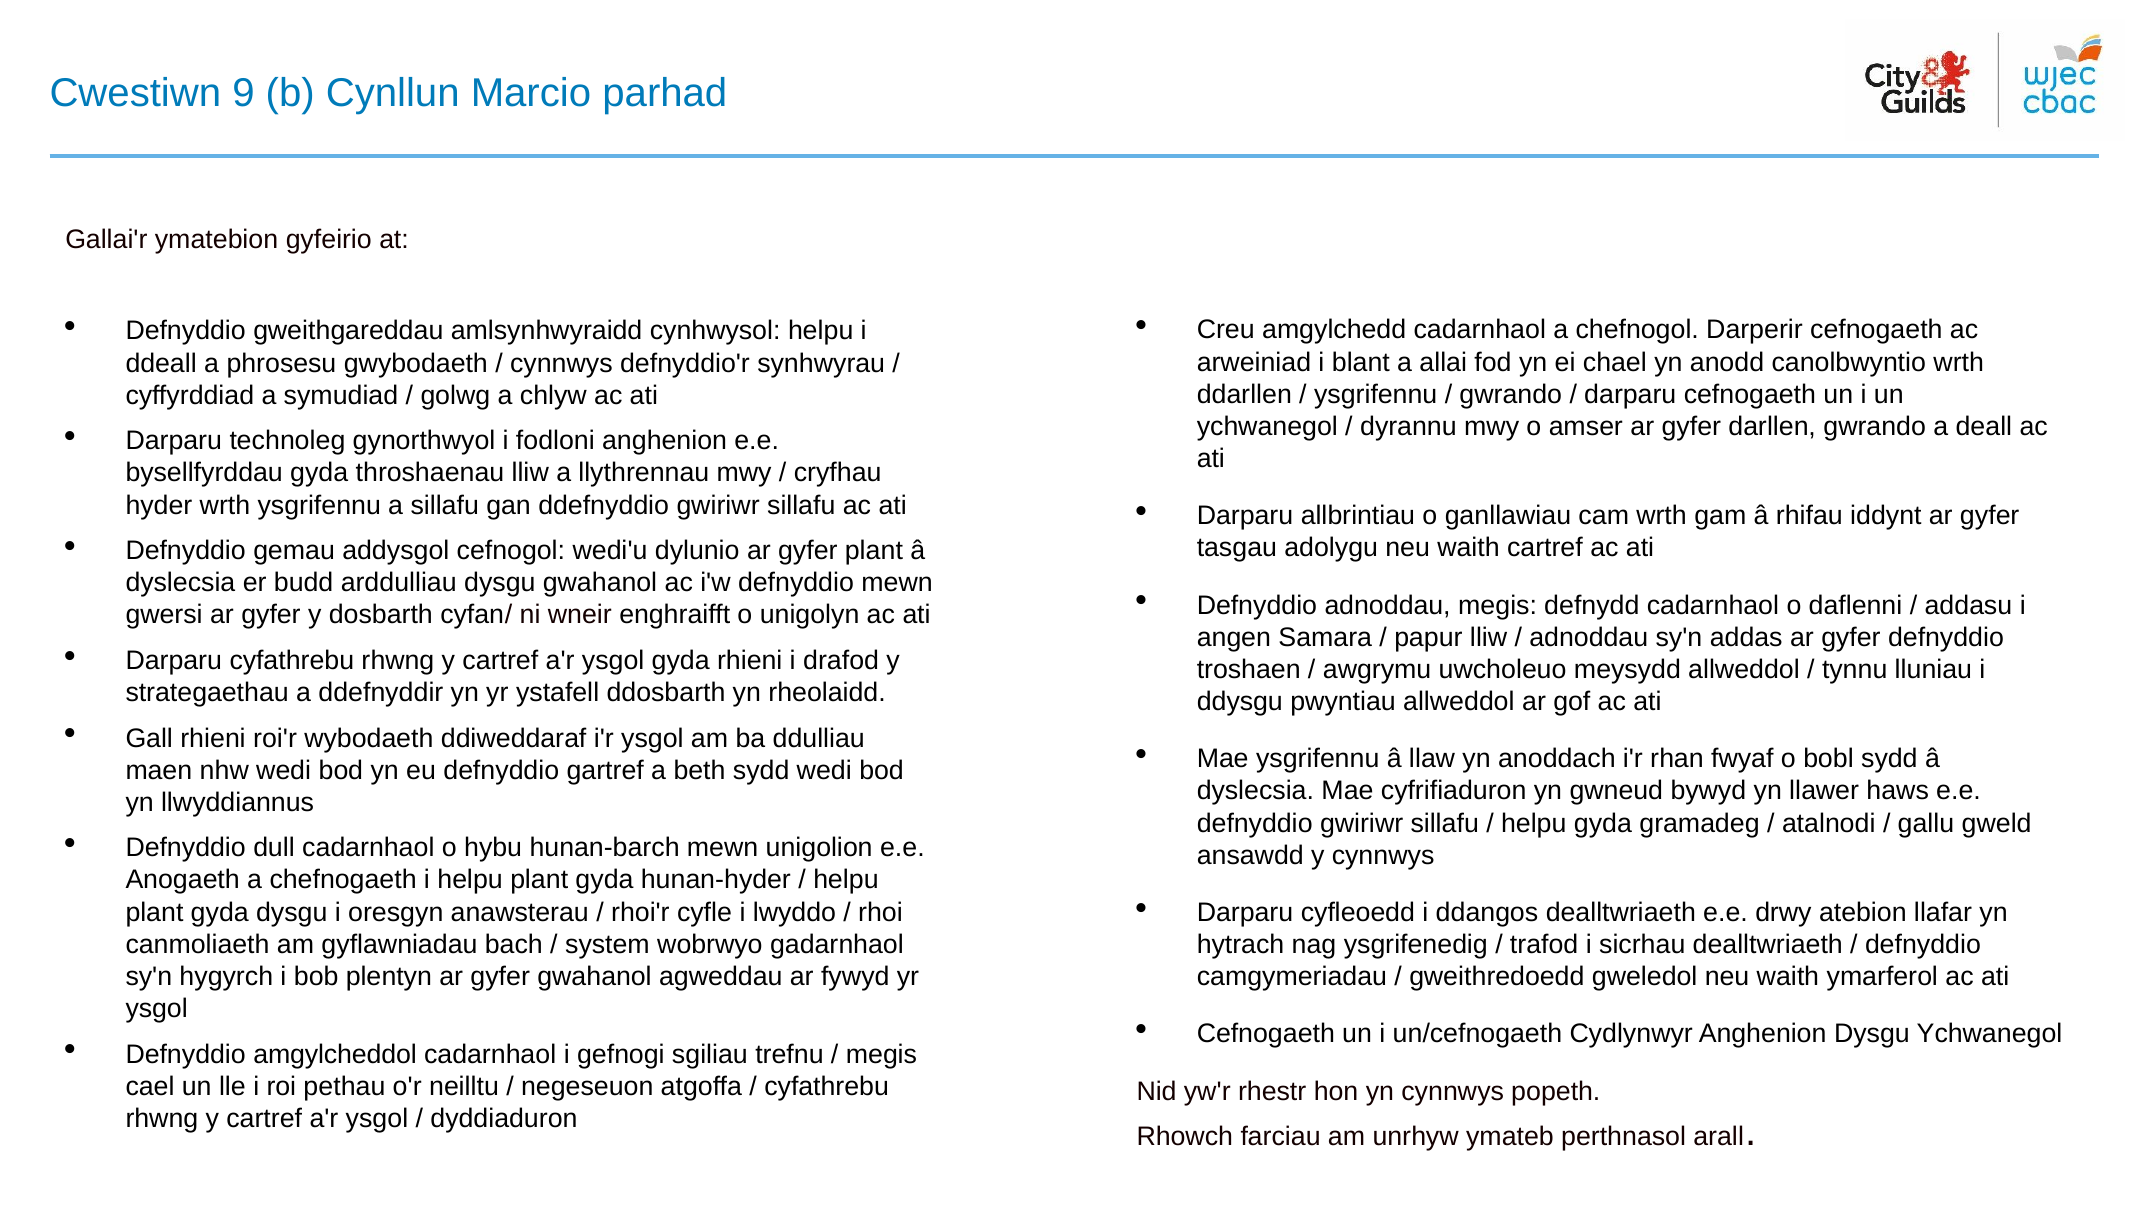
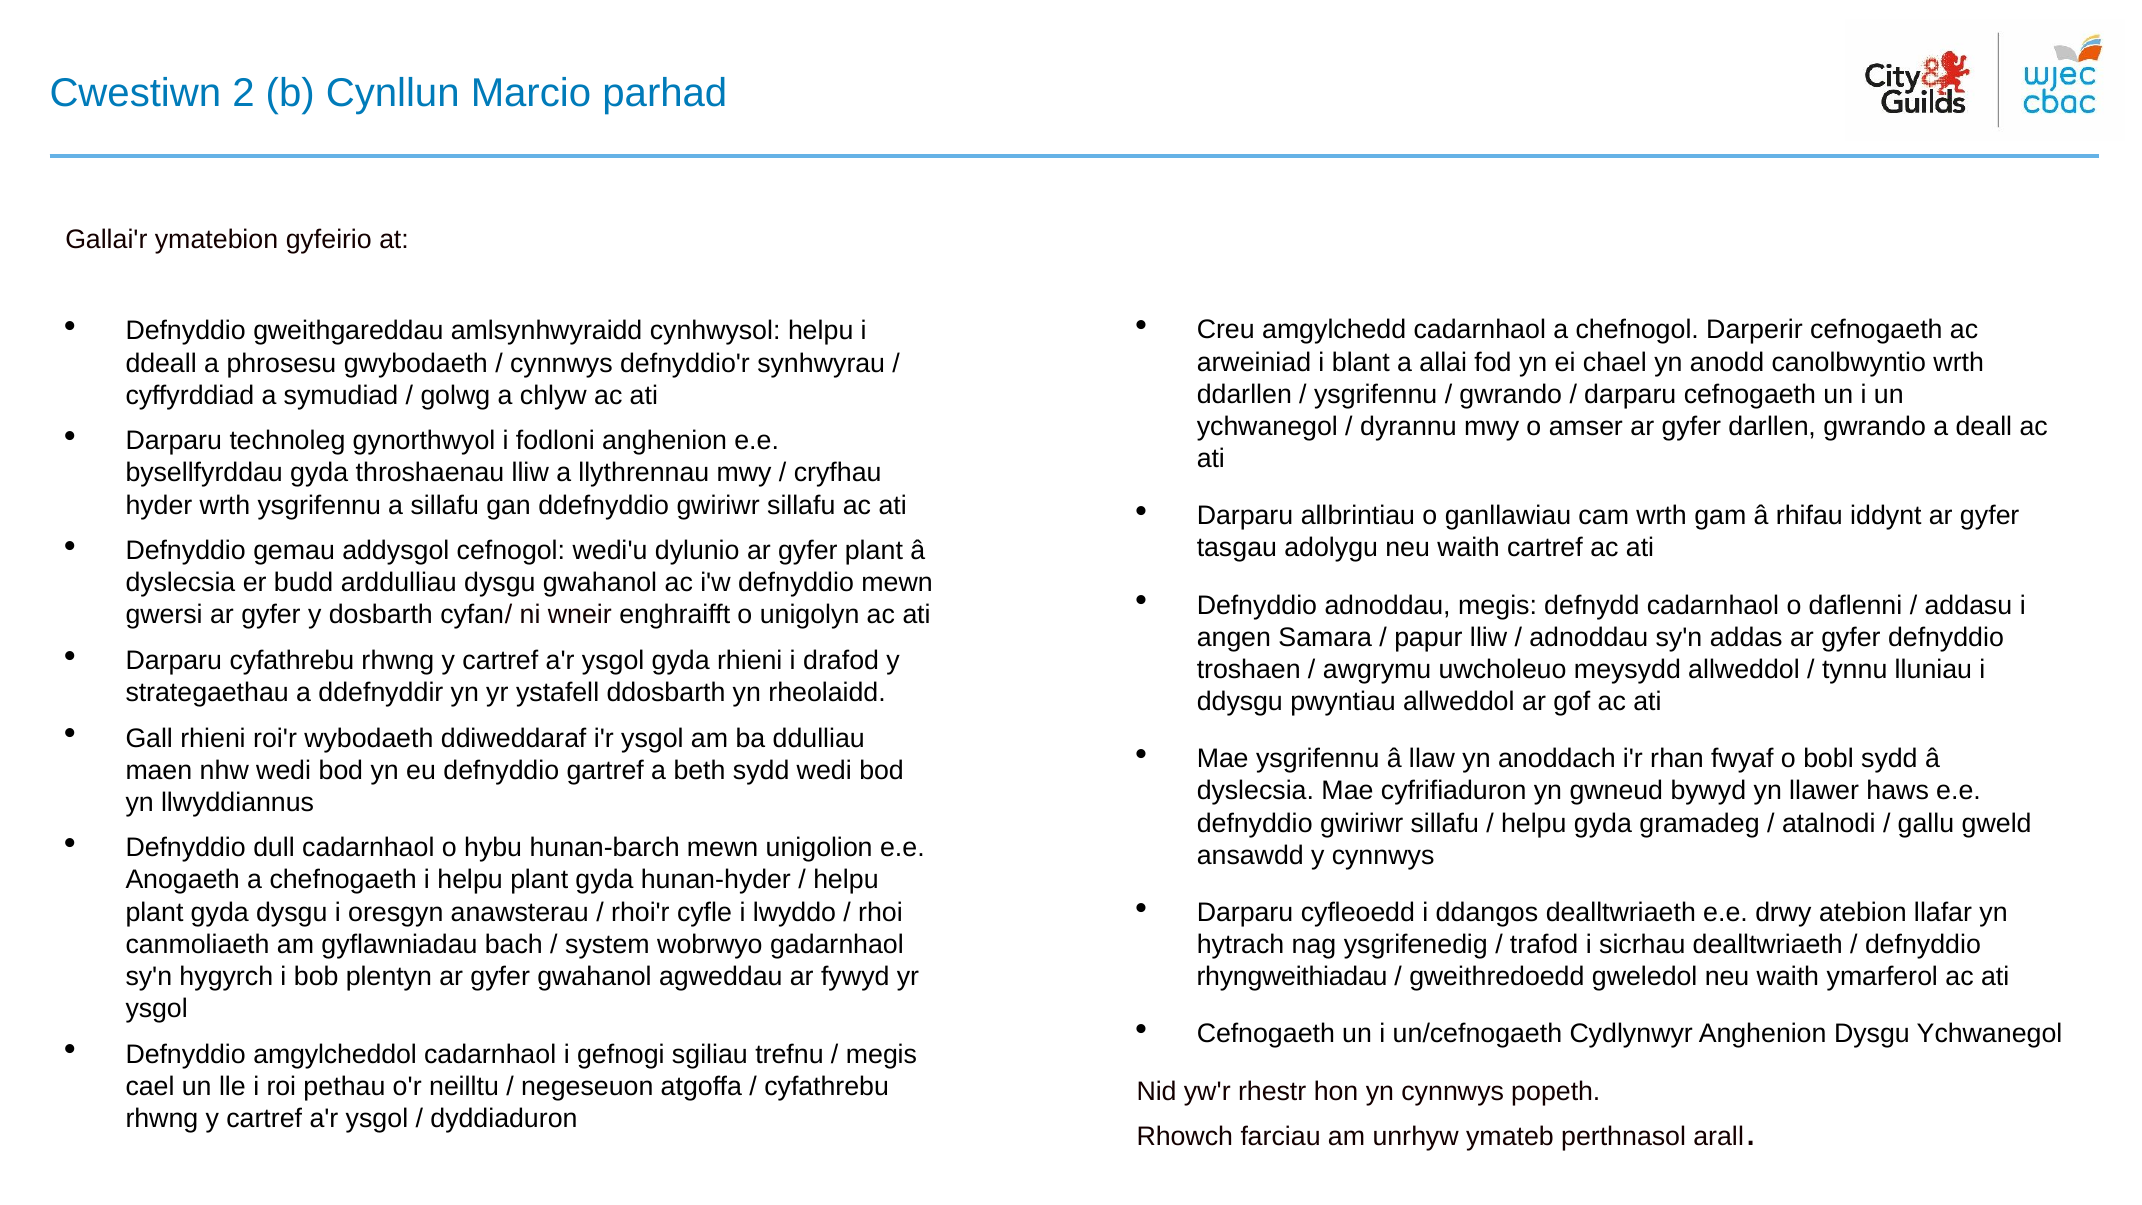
9: 9 -> 2 (243, 93)
camgymeriadau: camgymeriadau -> rhyngweithiadau (1292, 977)
